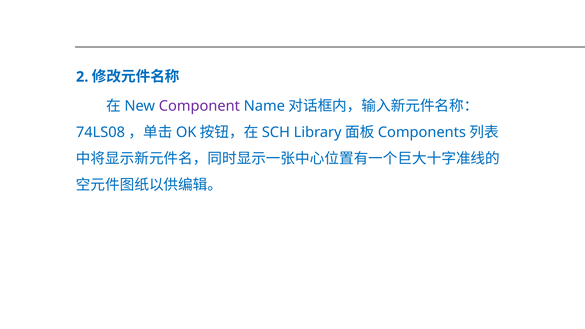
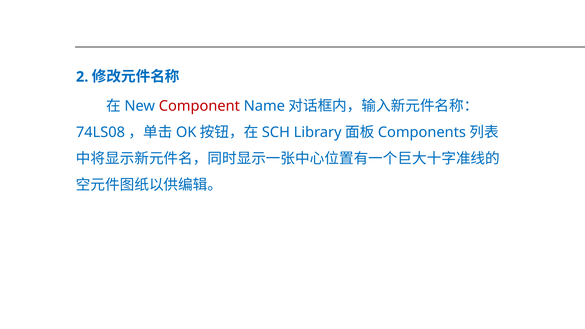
Component colour: purple -> red (199, 106)
